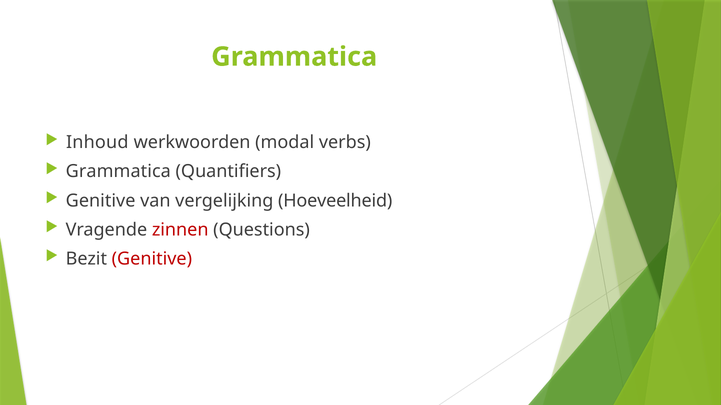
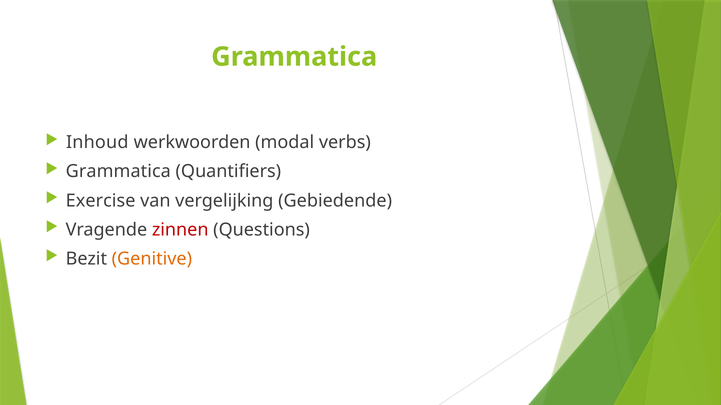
Genitive: Genitive -> Exercise (101, 201)
Hoeveelheid: Hoeveelheid -> Gebiedende (335, 201)
Genitive colour: red -> orange (152, 259)
